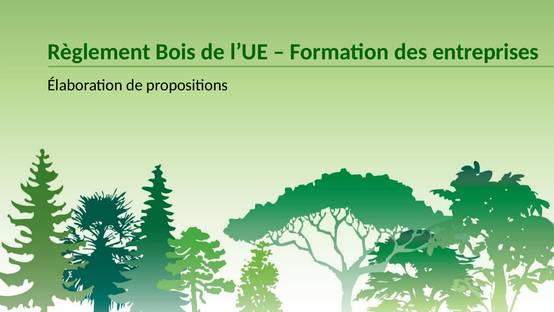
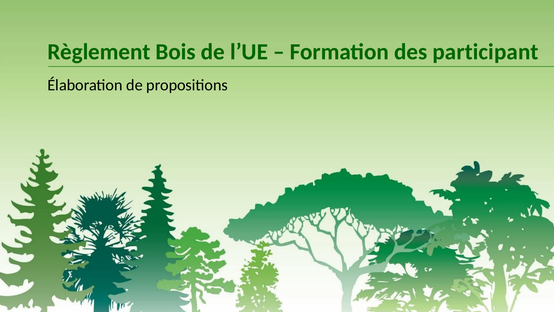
entreprises: entreprises -> participant (485, 52)
